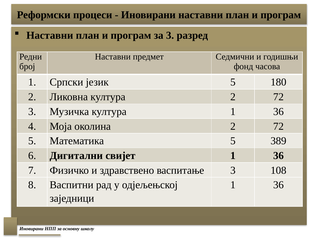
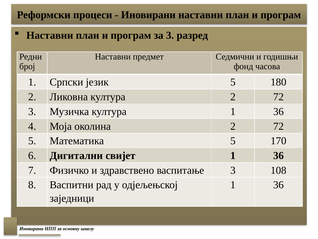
389: 389 -> 170 (278, 141)
